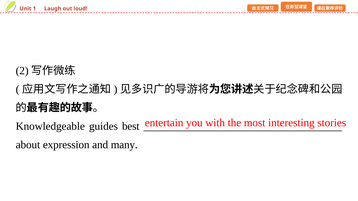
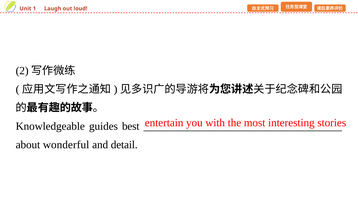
expression: expression -> wonderful (66, 145)
many: many -> detail (124, 145)
